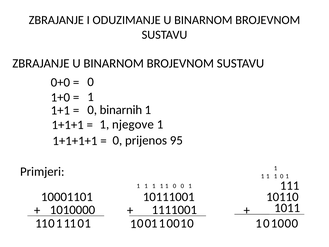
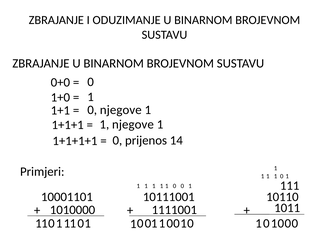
0 binarnih: binarnih -> njegove (121, 110)
95: 95 -> 14 (176, 140)
